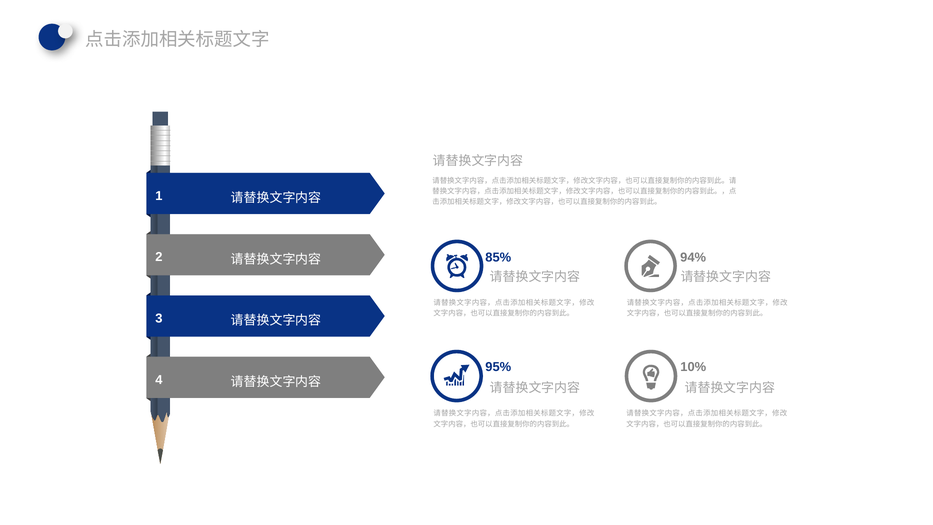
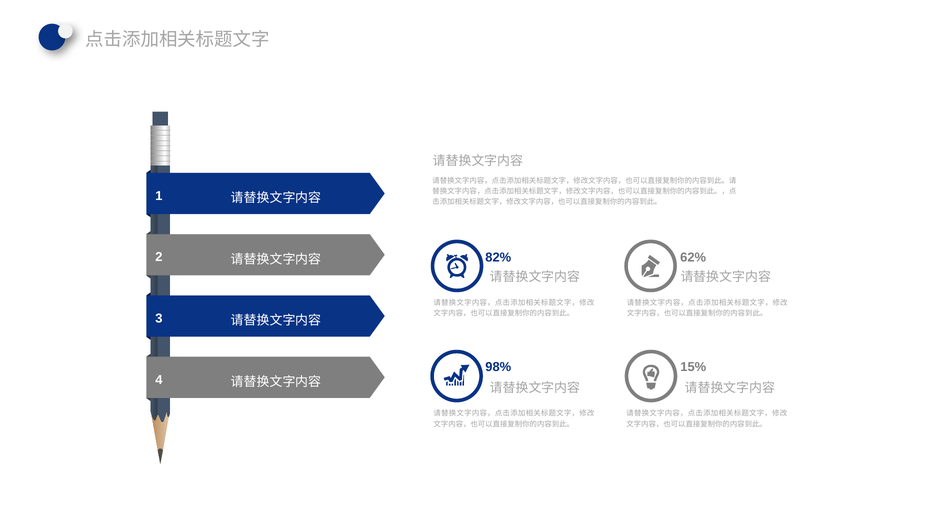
85%: 85% -> 82% (498, 257)
94%: 94% -> 62% (693, 257)
95%: 95% -> 98% (498, 367)
10%: 10% -> 15% (693, 367)
